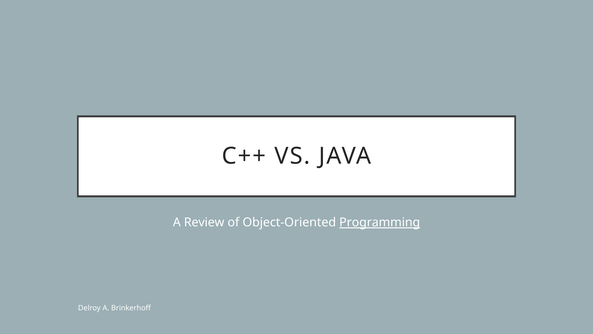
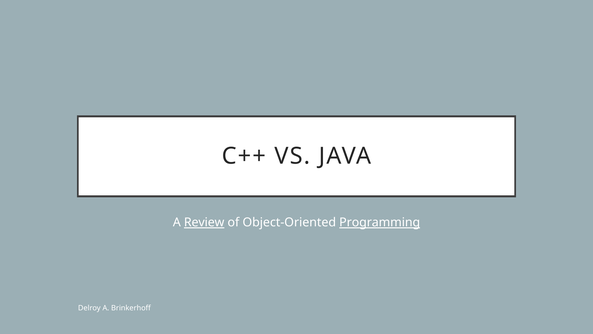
Review underline: none -> present (204, 222)
